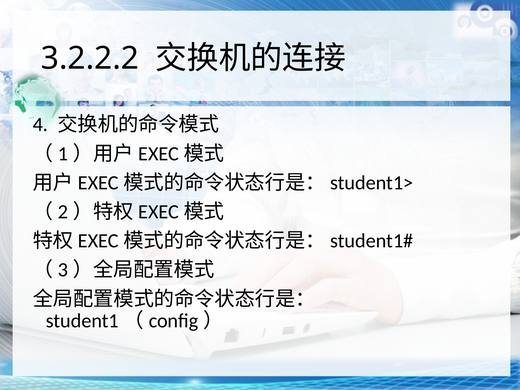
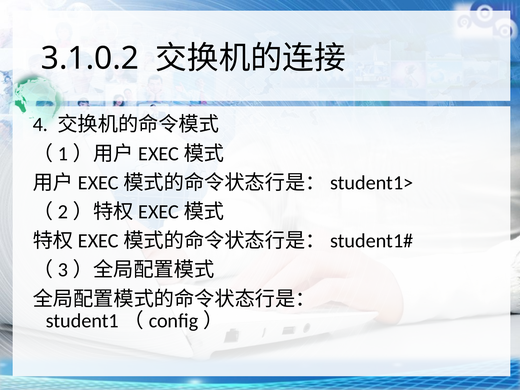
3.2.2.2: 3.2.2.2 -> 3.1.0.2 (90, 58)
